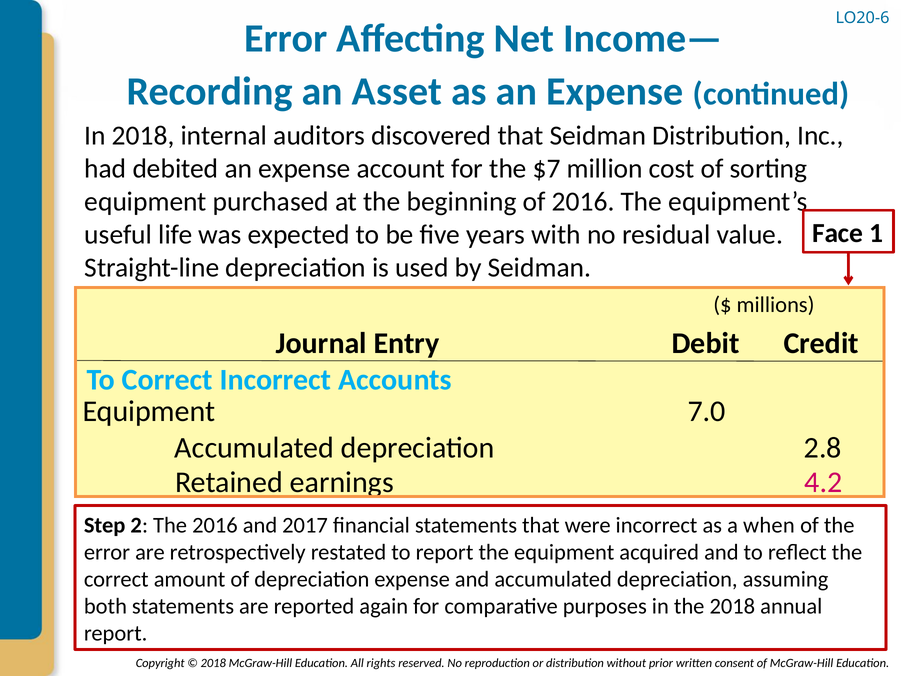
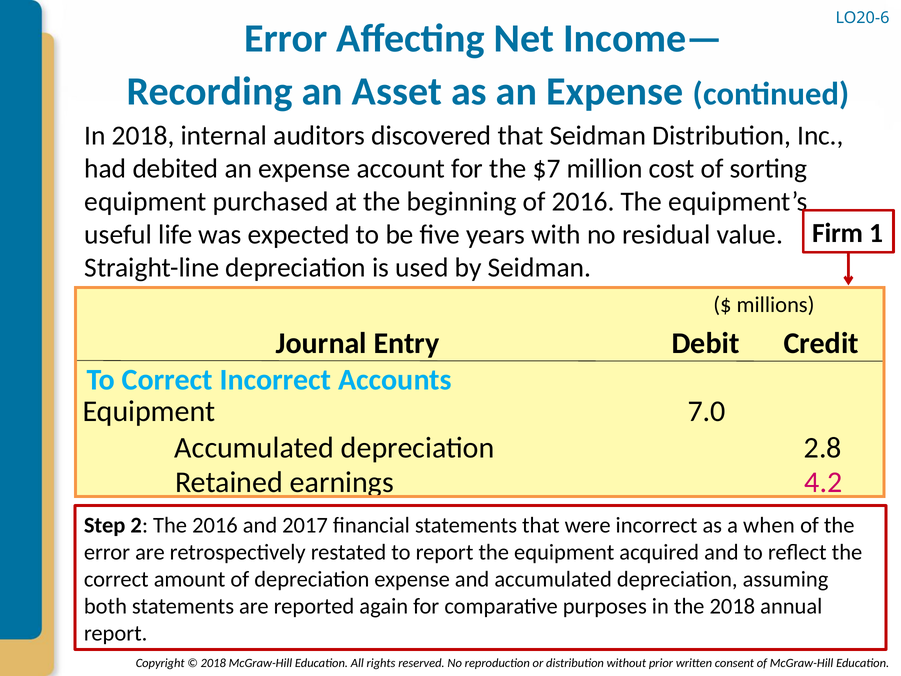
Face: Face -> Firm (838, 233)
